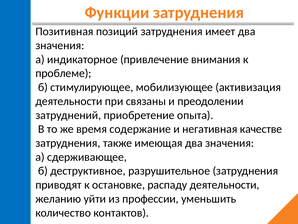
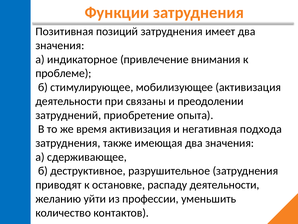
время содержание: содержание -> активизация (140, 129)
качестве: качестве -> подхода (261, 129)
